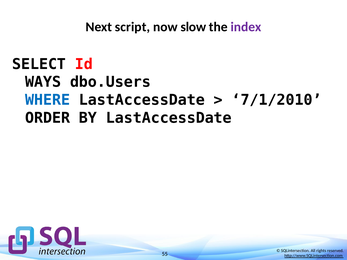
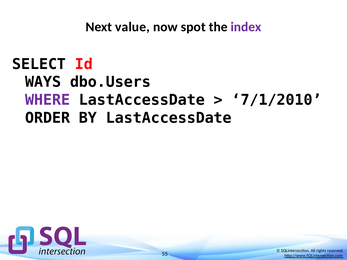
script: script -> value (132, 27)
slow: slow -> spot (193, 27)
WHERE colour: blue -> purple (48, 100)
